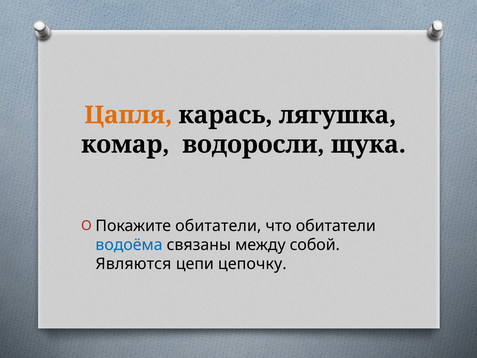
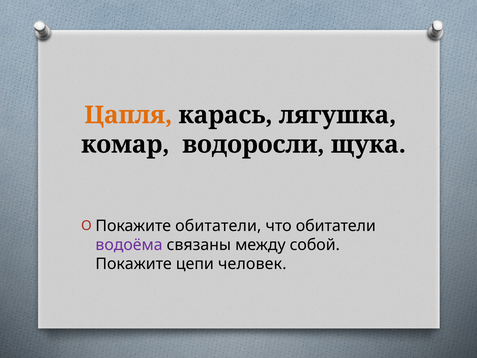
водоёма colour: blue -> purple (129, 245)
Являются: Являются -> Покажите (134, 264)
цепочку: цепочку -> человек (252, 264)
